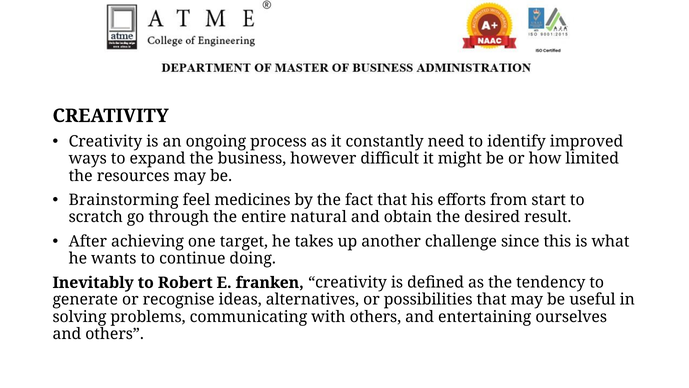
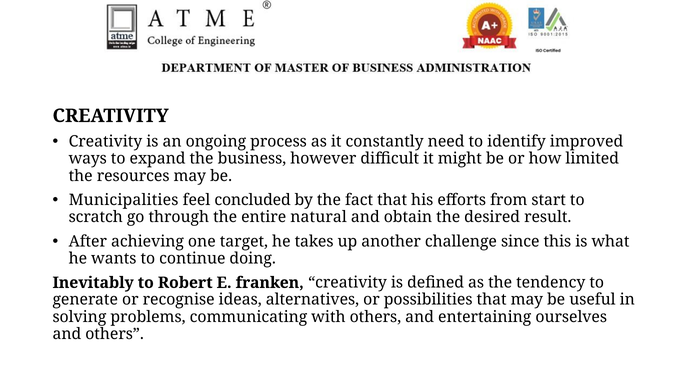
Brainstorming: Brainstorming -> Municipalities (124, 200)
medicines: medicines -> concluded (253, 200)
